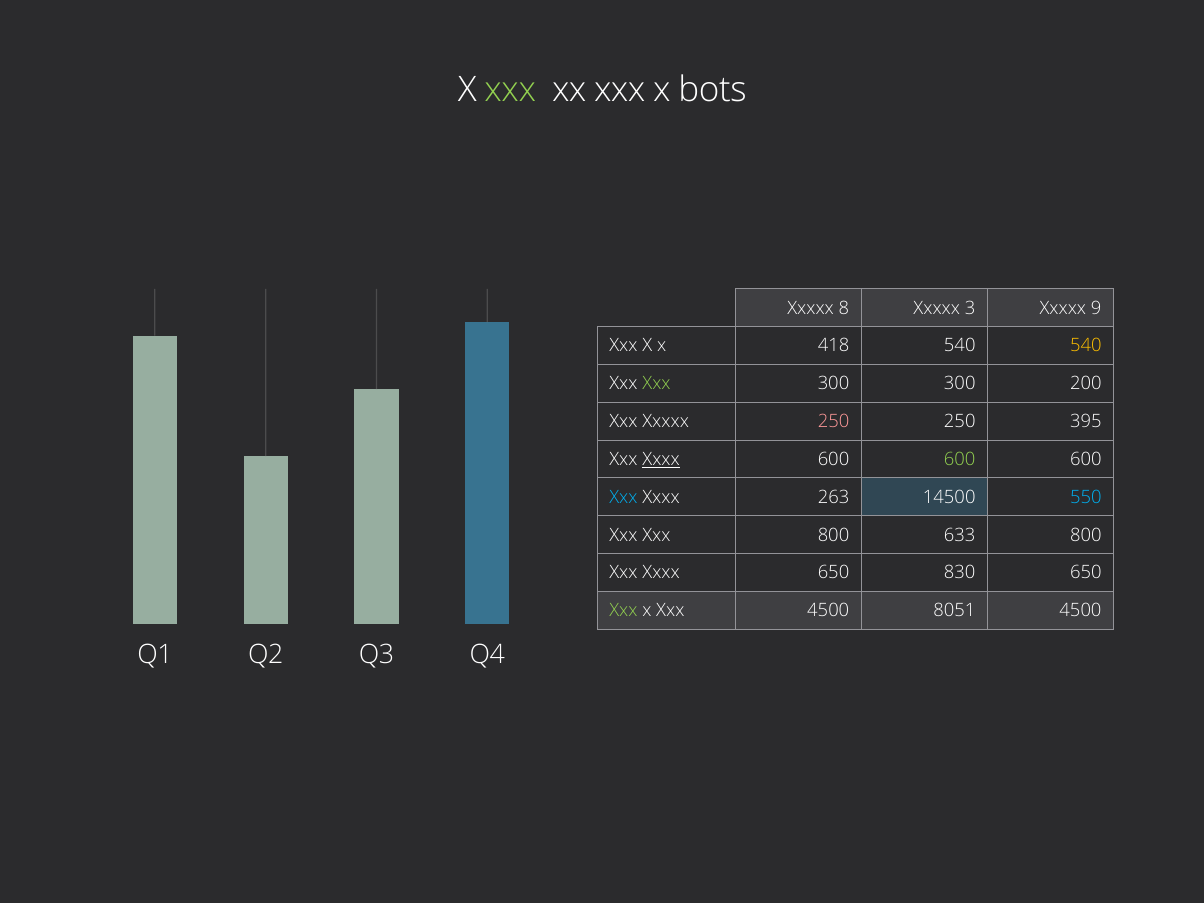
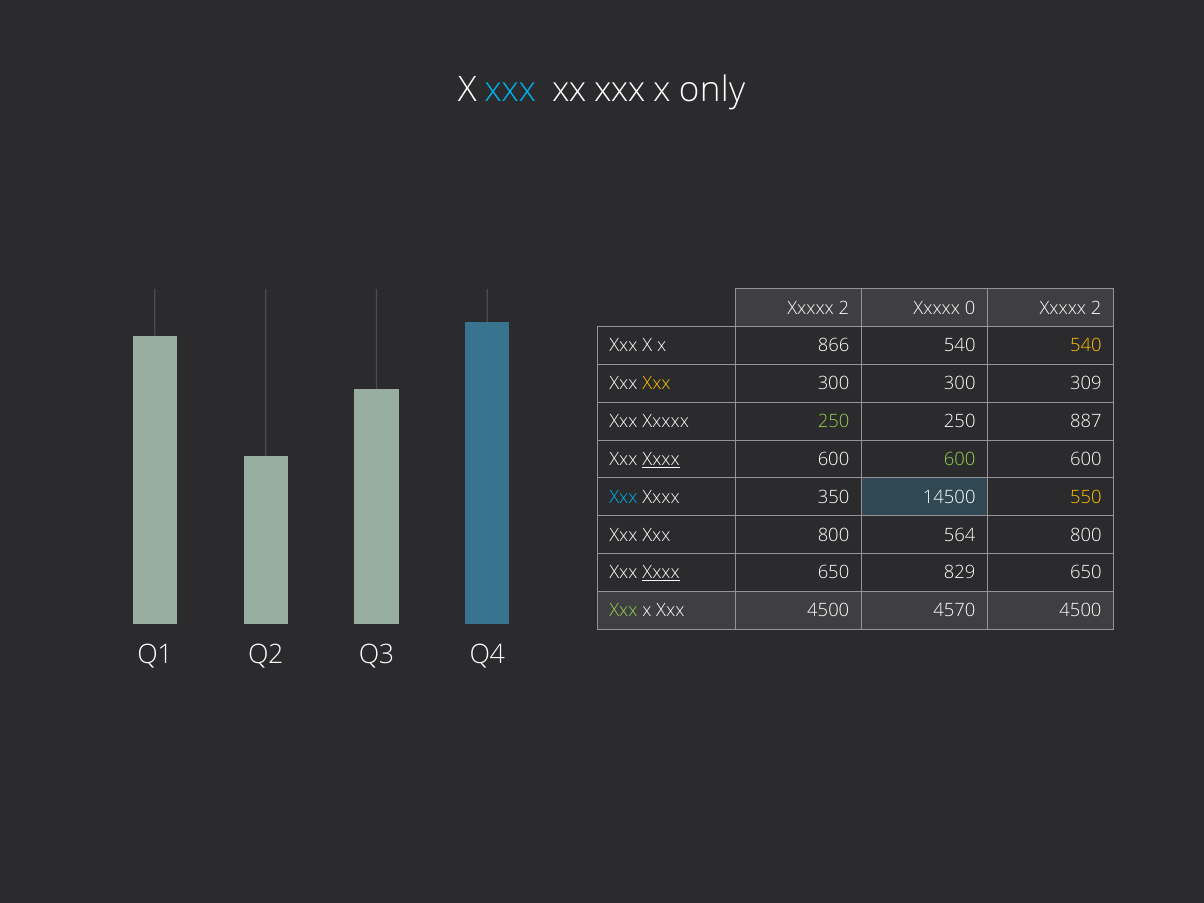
xxx colour: light green -> light blue (510, 90)
bots: bots -> only (712, 90)
8: 8 -> 2 (844, 308)
3: 3 -> 0 (970, 308)
9: 9 -> 2 (1096, 308)
418: 418 -> 866 (834, 346)
Xxx colour: light green -> yellow (656, 384)
200: 200 -> 309 (1086, 384)
250 colour: pink -> light green (834, 422)
395: 395 -> 887 (1086, 422)
263: 263 -> 350 (834, 497)
550 colour: light blue -> yellow (1086, 497)
633: 633 -> 564 (960, 535)
Xxxx underline: none -> present (661, 573)
830: 830 -> 829 (960, 573)
8051: 8051 -> 4570 (954, 611)
